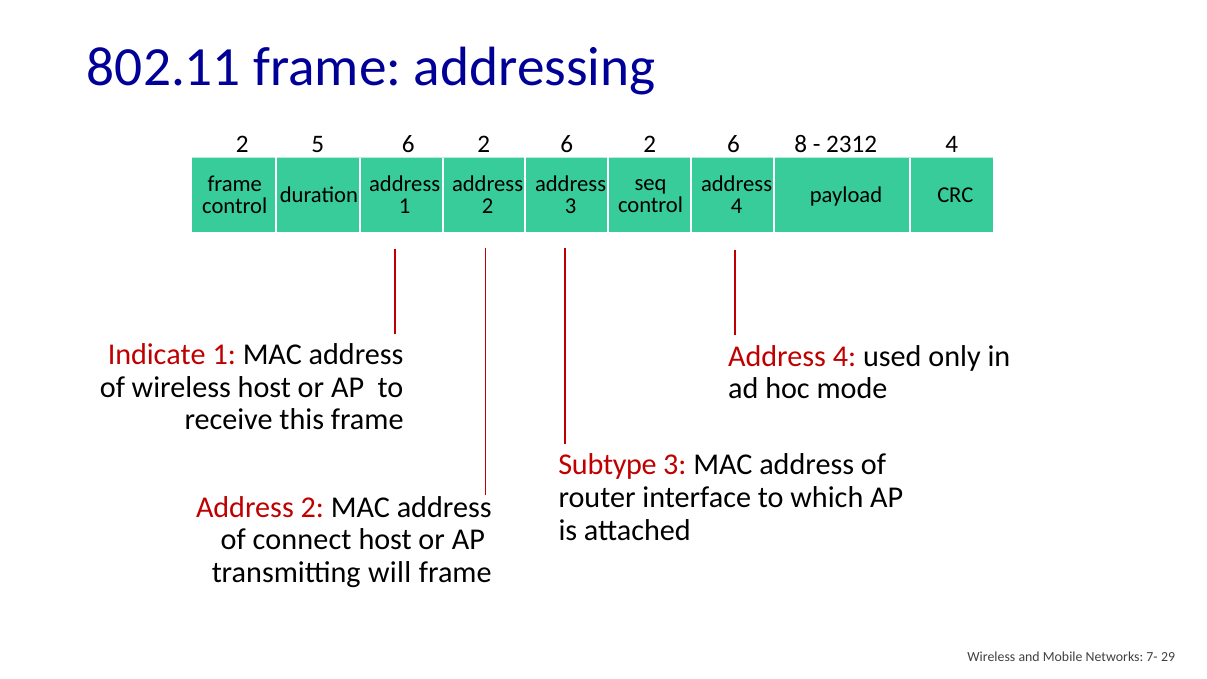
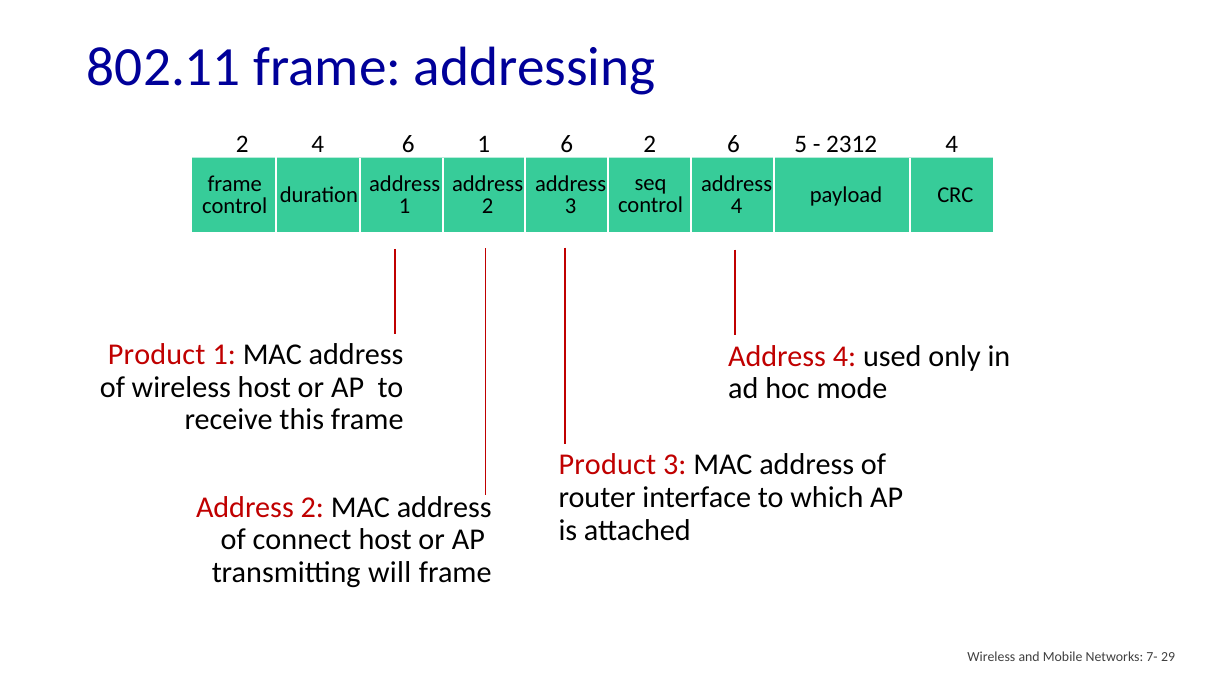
2 5: 5 -> 4 (318, 144)
2: 2 -> 1 (484, 144)
8: 8 -> 5 (801, 144)
Indicate: Indicate -> Product (157, 355)
Subtype: Subtype -> Product (607, 465)
